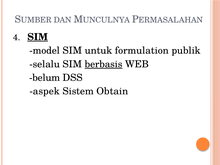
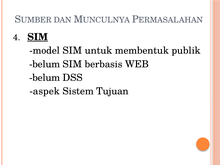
formulation: formulation -> membentuk (142, 51)
selalu: selalu -> belum (45, 64)
berbasis underline: present -> none (104, 64)
Obtain: Obtain -> Tujuan (112, 91)
